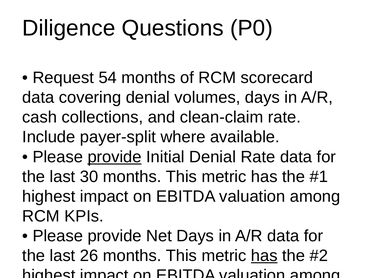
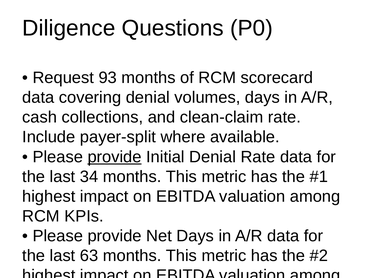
54: 54 -> 93 (108, 78)
30: 30 -> 34 (89, 177)
26: 26 -> 63 (89, 256)
has underline: present -> none (264, 256)
